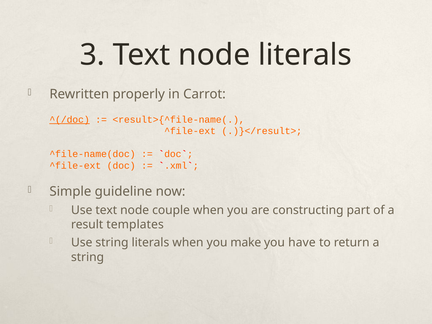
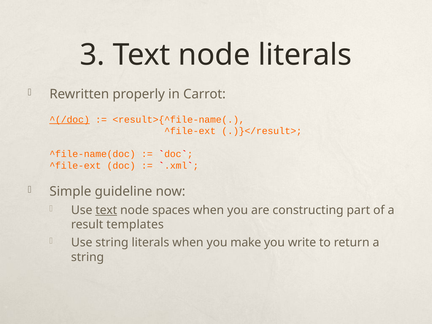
text underline: none -> present (106, 210)
couple: couple -> spaces (171, 210)
have: have -> write (302, 243)
